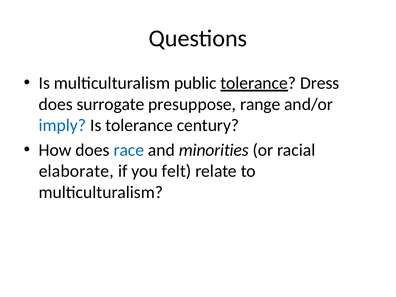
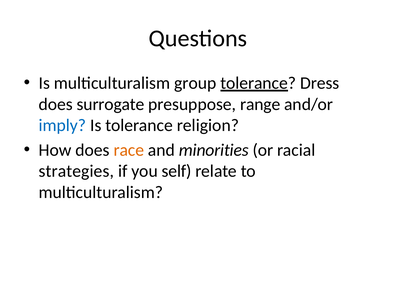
public: public -> group (195, 83)
century: century -> religion (208, 125)
race colour: blue -> orange (129, 150)
elaborate: elaborate -> strategies (76, 171)
felt: felt -> self (177, 171)
